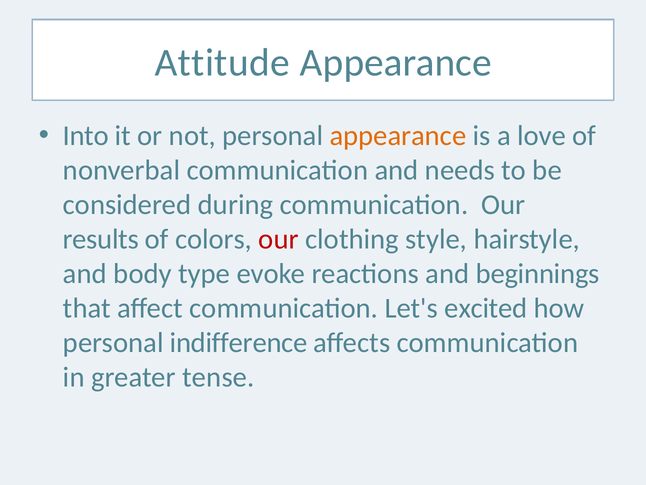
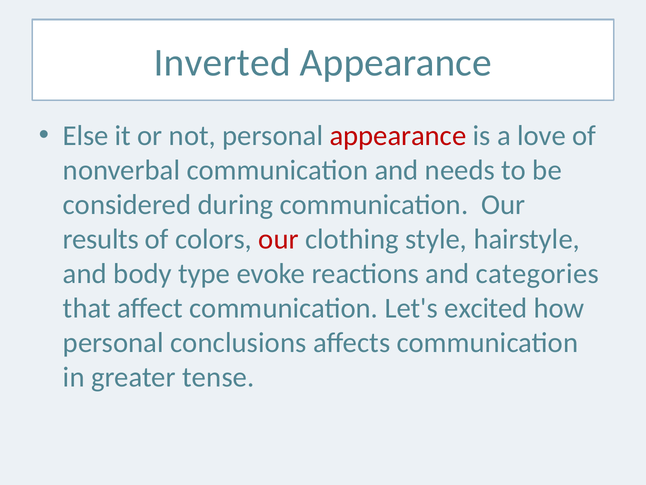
Attitude: Attitude -> Inverted (222, 63)
Into: Into -> Else (86, 136)
appearance colour: orange -> red (398, 136)
beginnings: beginnings -> categories (537, 273)
indifference: indifference -> conclusions (238, 342)
